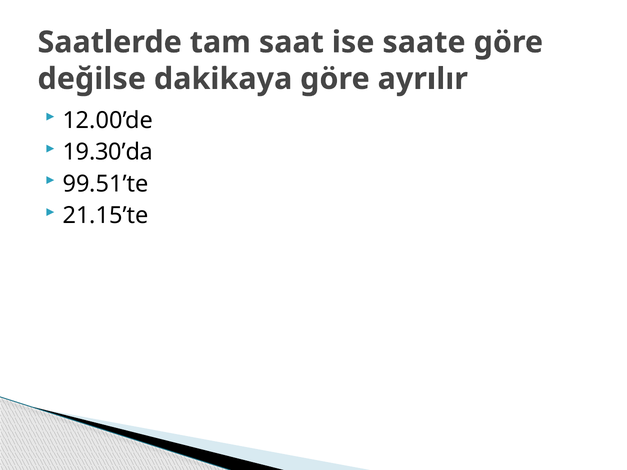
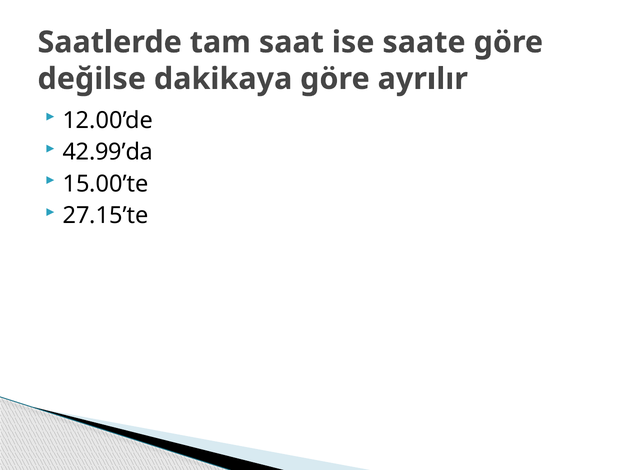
19.30’da: 19.30’da -> 42.99’da (108, 152)
99.51’te: 99.51’te -> 15.00’te (106, 184)
21.15’te: 21.15’te -> 27.15’te (106, 216)
